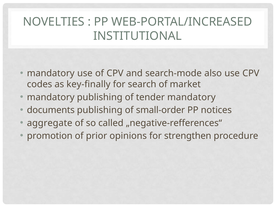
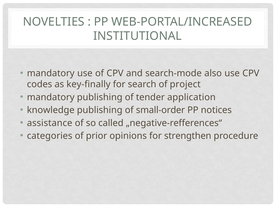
market: market -> project (185, 84)
tender mandatory: mandatory -> application (191, 97)
documents: documents -> knowledge (51, 110)
aggregate: aggregate -> assistance (50, 123)
promotion: promotion -> categories (50, 136)
